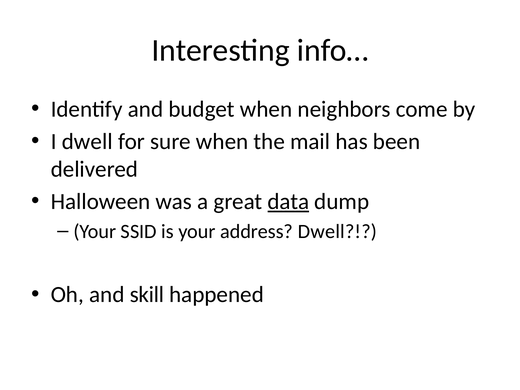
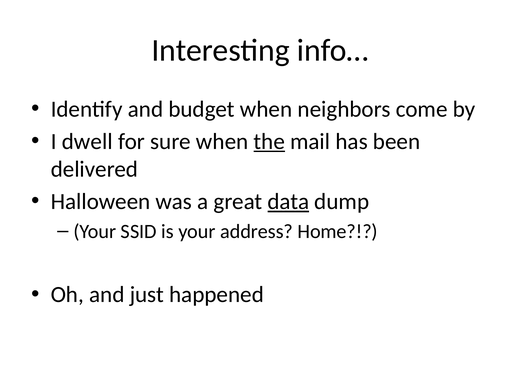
the underline: none -> present (269, 141)
address Dwell: Dwell -> Home (338, 231)
skill: skill -> just (147, 295)
